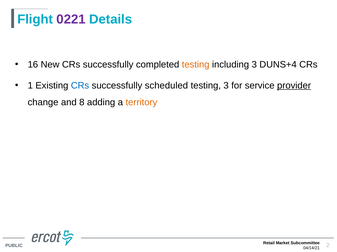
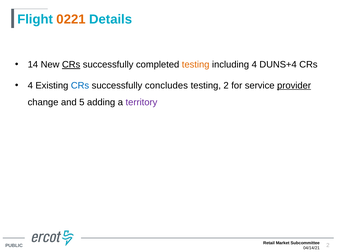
0221 colour: purple -> orange (71, 19)
16: 16 -> 14 (33, 65)
CRs underline: none -> present (71, 65)
including 3: 3 -> 4 (254, 65)
1: 1 -> 4 (30, 86)
scheduled: scheduled -> concludes (166, 86)
testing 3: 3 -> 2 (226, 86)
8: 8 -> 5 (82, 103)
territory colour: orange -> purple (141, 103)
